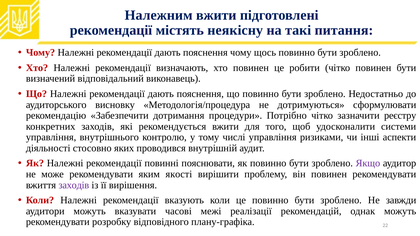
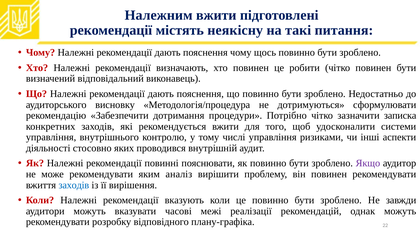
реєстру: реєстру -> записка (400, 116)
якості: якості -> аналіз (179, 174)
заходів colour: purple -> blue (74, 185)
